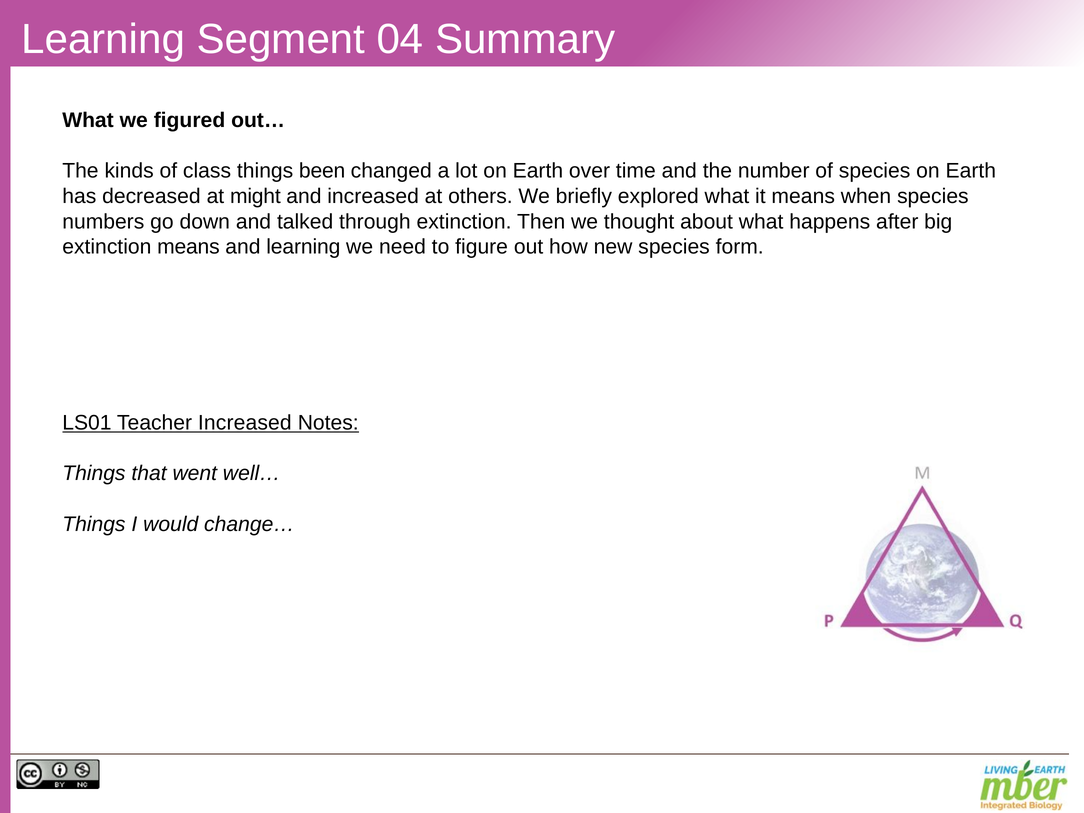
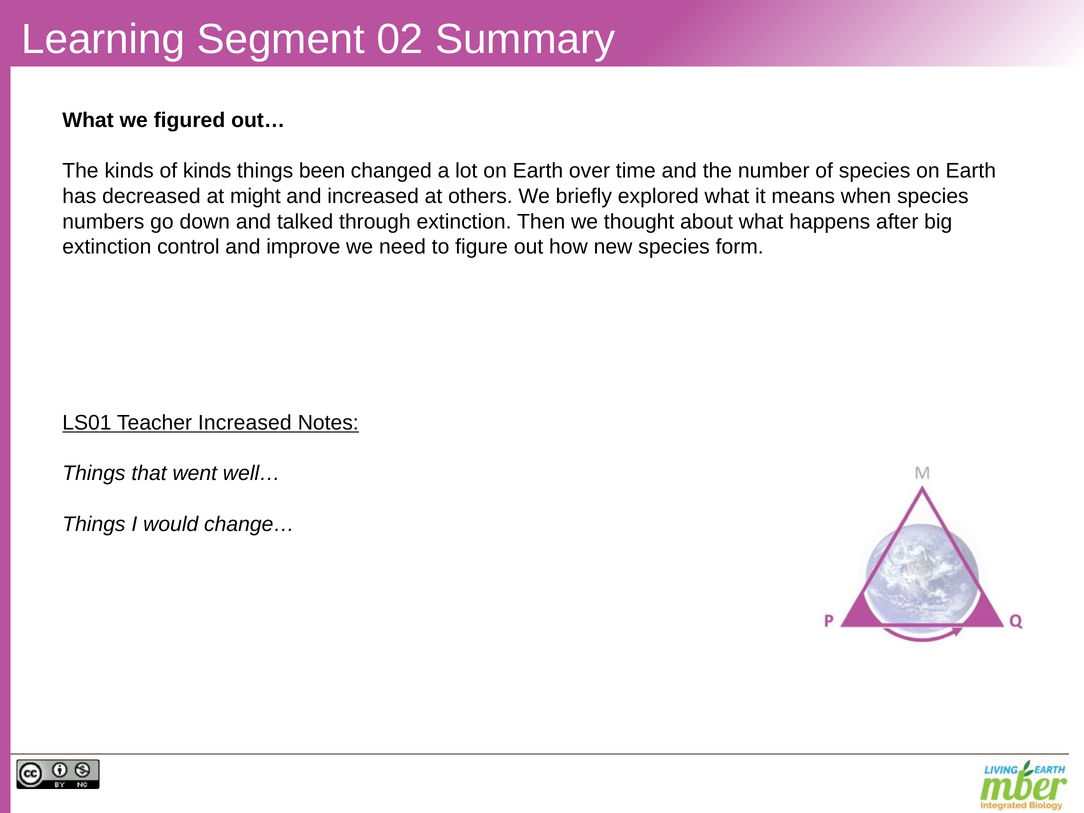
04: 04 -> 02 (400, 39)
of class: class -> kinds (207, 171)
extinction means: means -> control (188, 247)
and learning: learning -> improve (303, 247)
